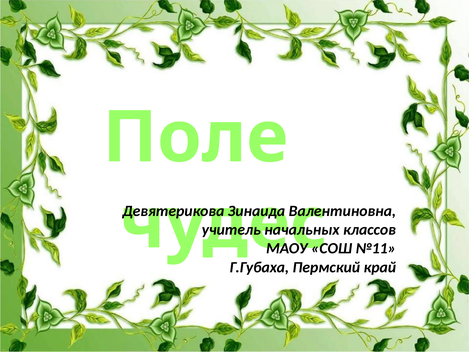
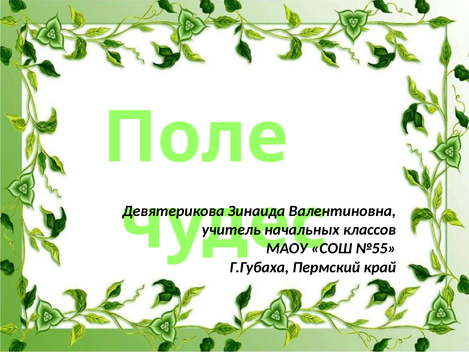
№11: №11 -> №55 (376, 248)
